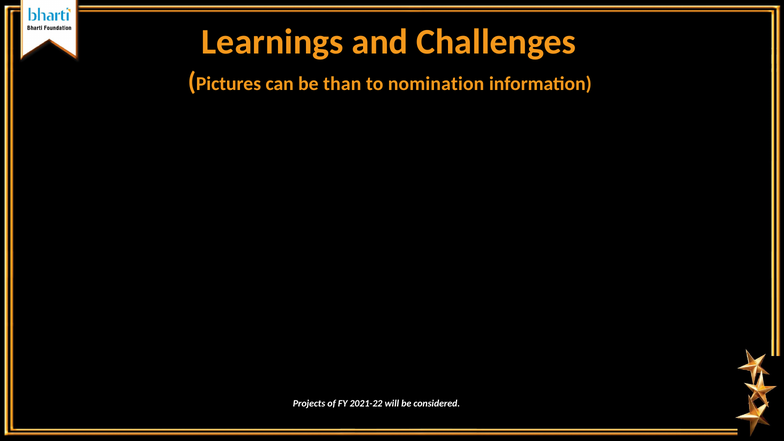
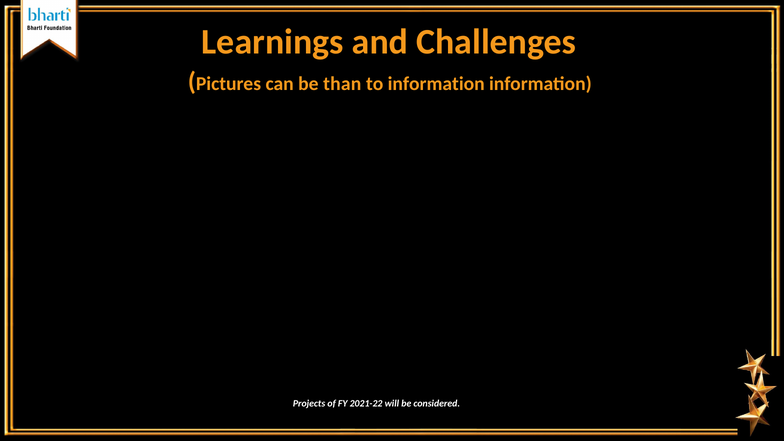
to nomination: nomination -> information (436, 84)
